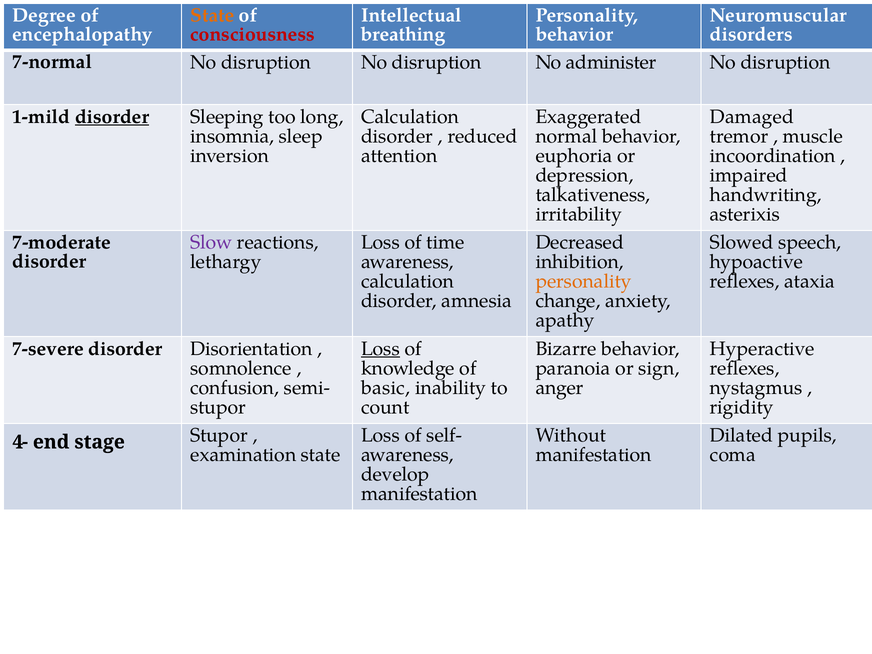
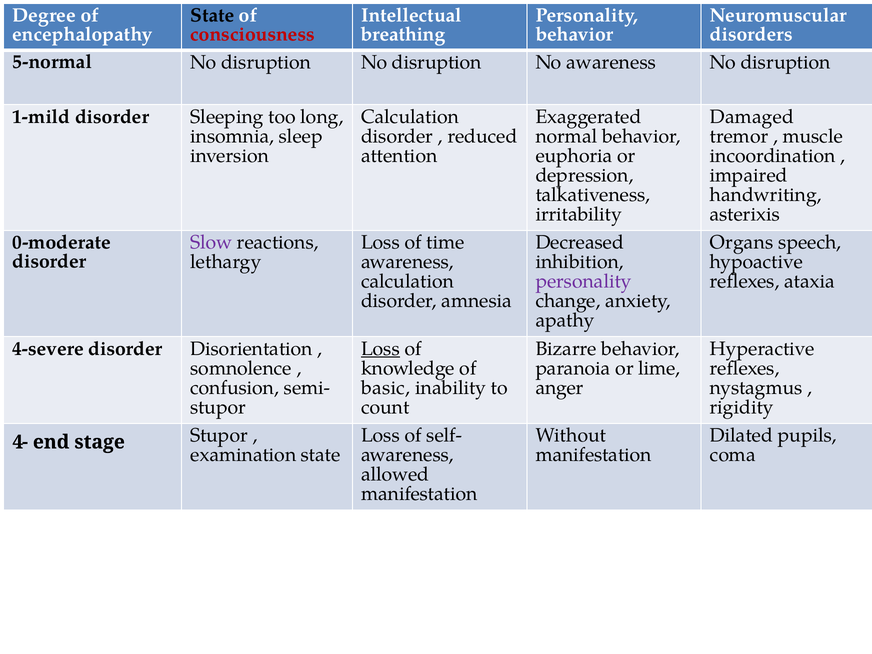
State colour: orange -> black (212, 16)
7-normal: 7-normal -> 5-normal (52, 62)
No administer: administer -> awareness (611, 62)
disorder underline: present -> none (112, 117)
7-moderate: 7-moderate -> 0-moderate (62, 242)
Slowed: Slowed -> Organs (742, 243)
personality colour: orange -> purple (584, 282)
7-severe: 7-severe -> 4-severe (48, 349)
sign: sign -> lime (659, 368)
develop: develop -> allowed (395, 475)
